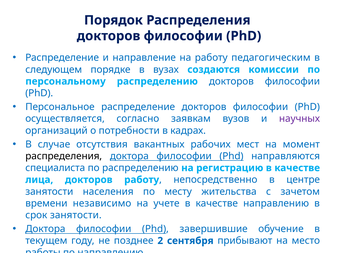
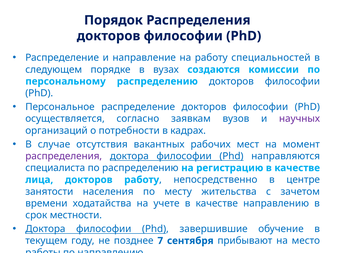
педагогическим: педагогическим -> специальностей (271, 58)
распределения colour: black -> purple (64, 156)
независимо: независимо -> ходатайства (102, 204)
срок занятости: занятости -> местности (76, 216)
2: 2 -> 7 (160, 241)
